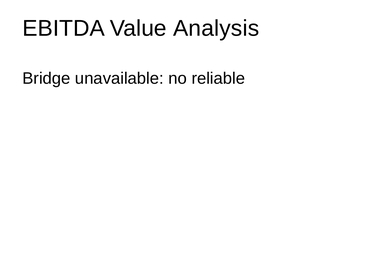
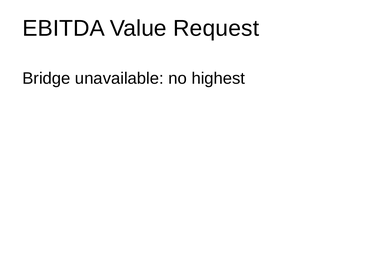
Analysis: Analysis -> Request (216, 28)
reliable: reliable -> highest (218, 78)
